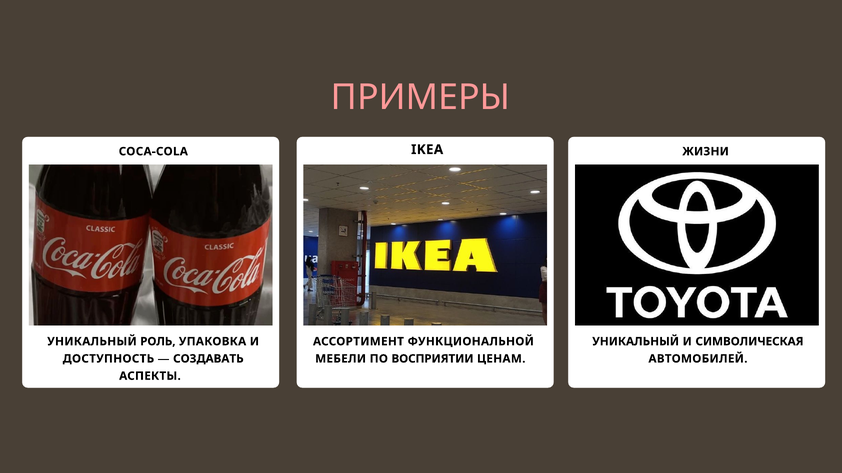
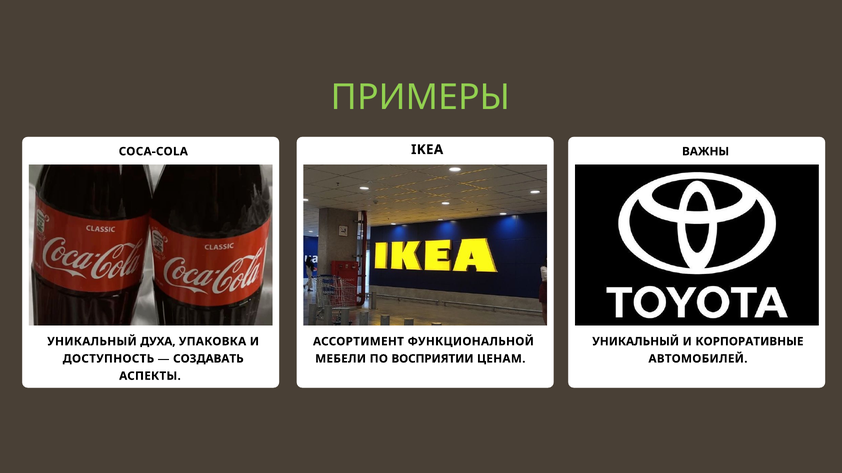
ПРИМЕРЫ colour: pink -> light green (421, 98)
ЖИЗНИ: ЖИЗНИ -> ВАЖНЫ (706, 152)
РОЛЬ: РОЛЬ -> ДУХА (158, 342)
СИМВОЛИЧЕСКАЯ: СИМВОЛИЧЕСКАЯ -> КОРПОРАТИВНЫЕ (749, 342)
